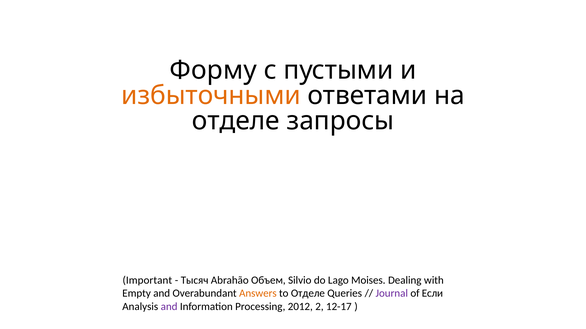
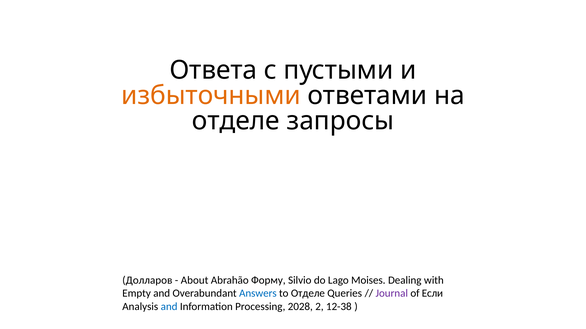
Форму: Форму -> Ответа (213, 70)
Important: Important -> Долларов (147, 281)
Тысяч: Тысяч -> About (195, 281)
Объем: Объем -> Форму (268, 281)
Answers colour: orange -> blue (258, 294)
and colour: purple -> blue (169, 307)
2012: 2012 -> 2028 (300, 307)
12-17: 12-17 -> 12-38 (339, 307)
